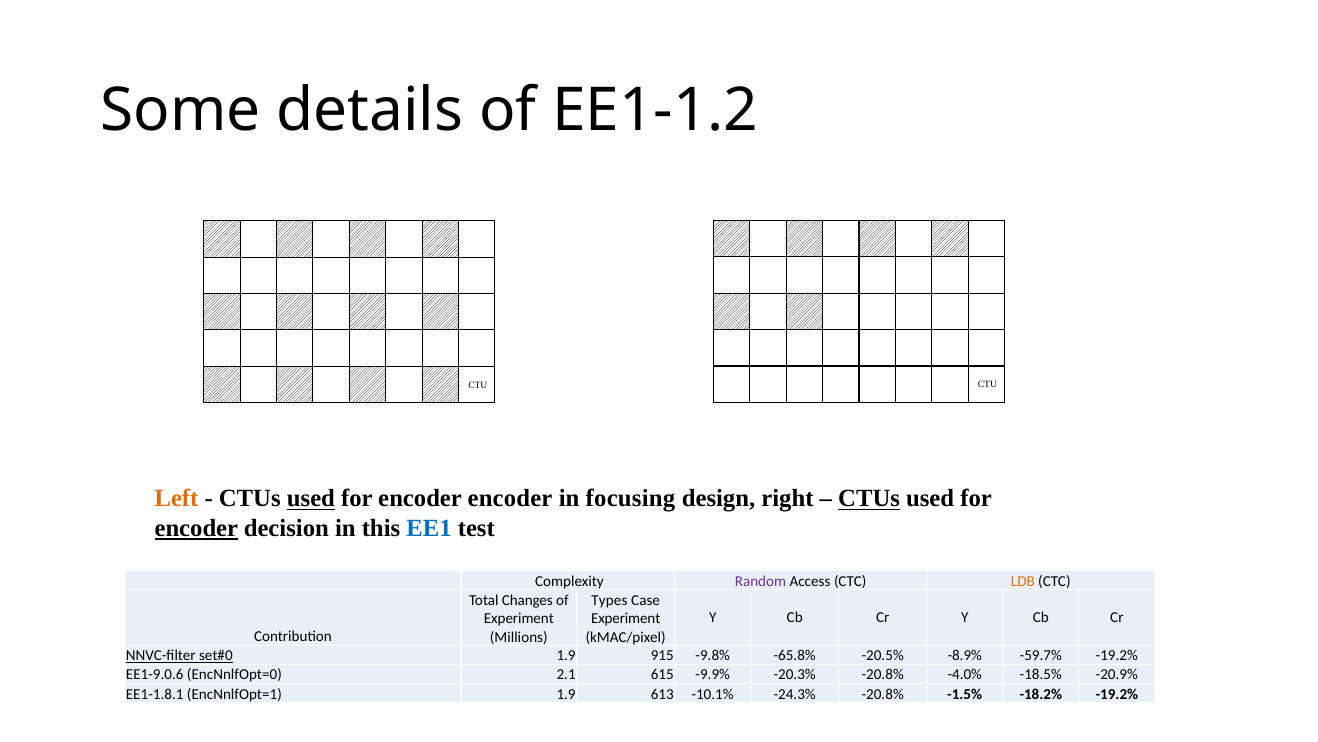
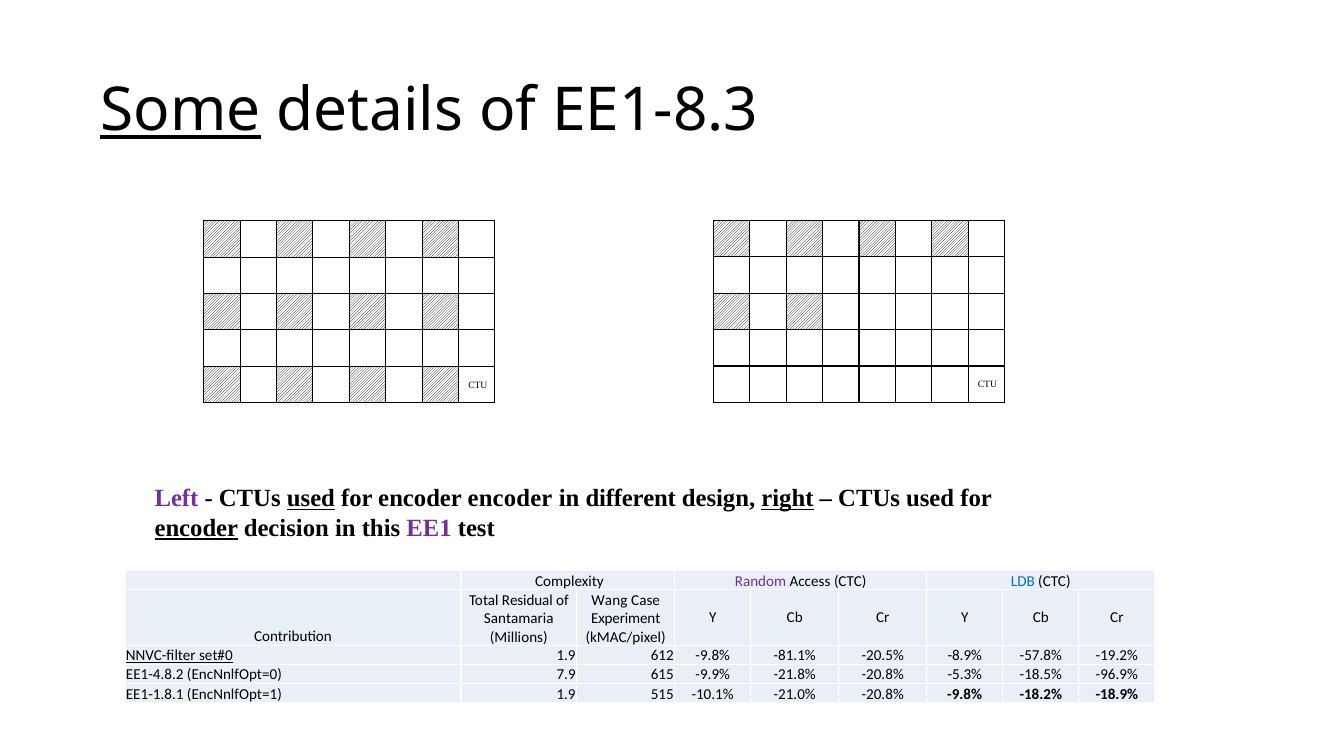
Some underline: none -> present (181, 111)
EE1-1.2: EE1-1.2 -> EE1-8.3 (655, 111)
Left colour: orange -> purple (176, 498)
focusing: focusing -> different (631, 498)
right underline: none -> present (787, 498)
CTUs underline: present -> none (869, 498)
EE1 colour: blue -> purple (429, 528)
LDB colour: orange -> blue (1023, 581)
Changes: Changes -> Residual (527, 600)
Types: Types -> Wang (609, 600)
Experiment: Experiment -> Santamaria (519, 618)
915: 915 -> 612 (662, 655)
-65.8%: -65.8% -> -81.1% (795, 655)
-59.7%: -59.7% -> -57.8% (1041, 655)
EE1-9.0.6: EE1-9.0.6 -> EE1-4.8.2 (155, 674)
2.1: 2.1 -> 7.9 (566, 674)
-20.3%: -20.3% -> -21.8% (795, 674)
-4.0%: -4.0% -> -5.3% (965, 674)
-20.9%: -20.9% -> -96.9% (1117, 674)
613: 613 -> 515 (662, 694)
-24.3%: -24.3% -> -21.0% (795, 694)
-20.8% -1.5%: -1.5% -> -9.8% (965, 694)
-18.2% -19.2%: -19.2% -> -18.9% (1117, 694)
